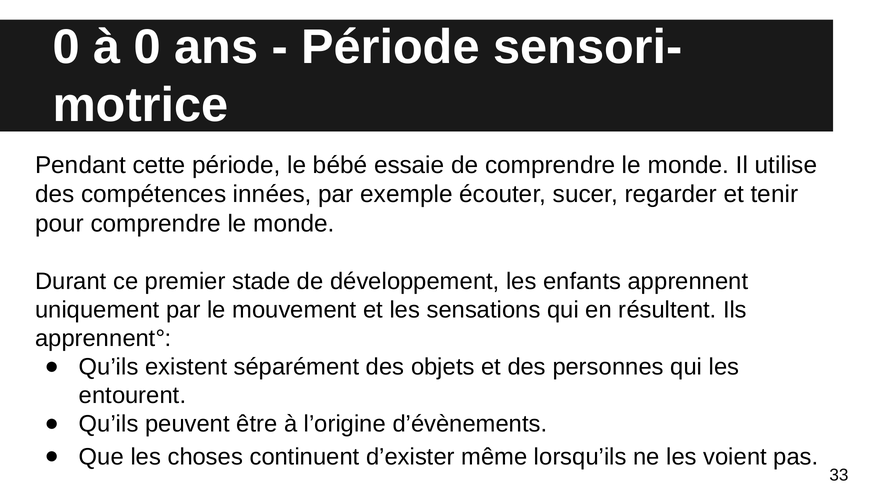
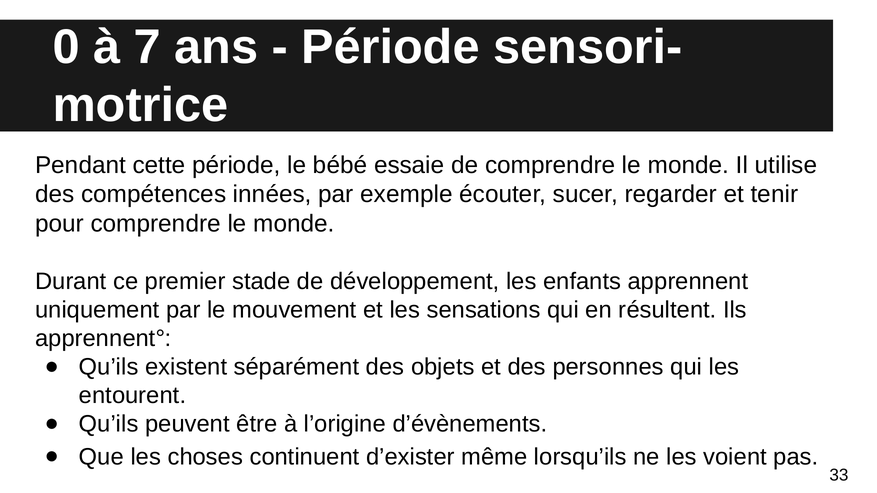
à 0: 0 -> 7 (147, 47)
